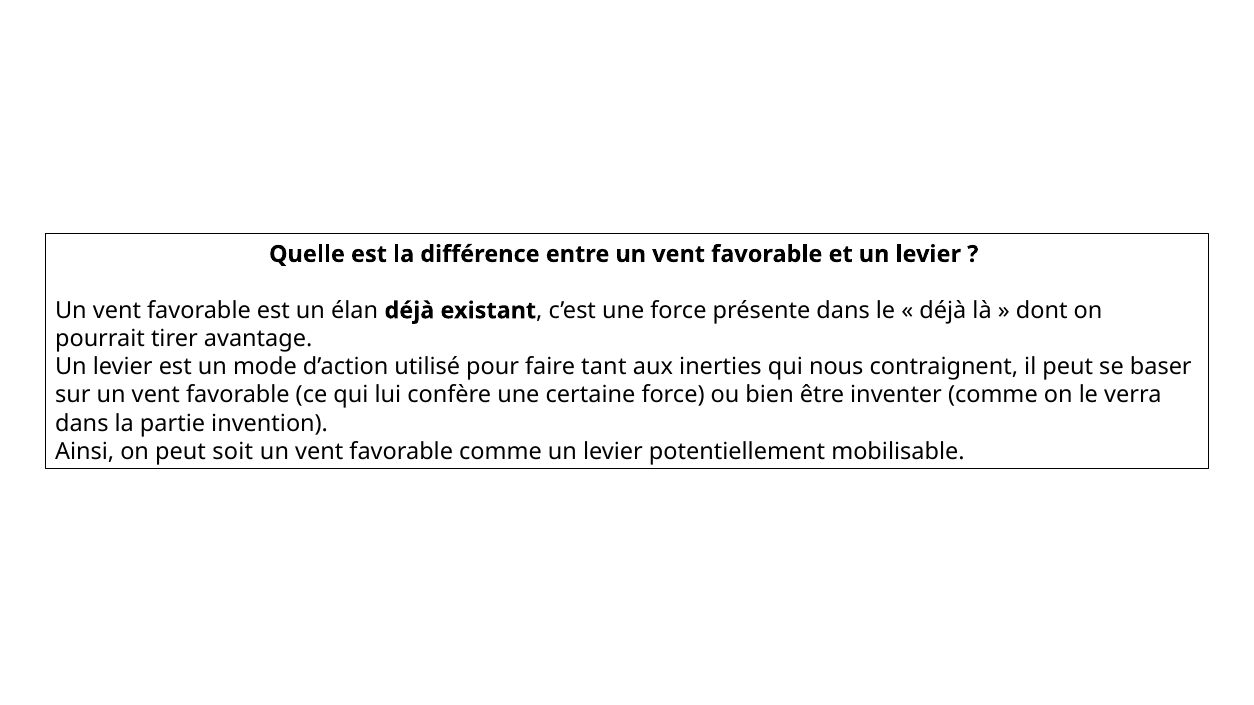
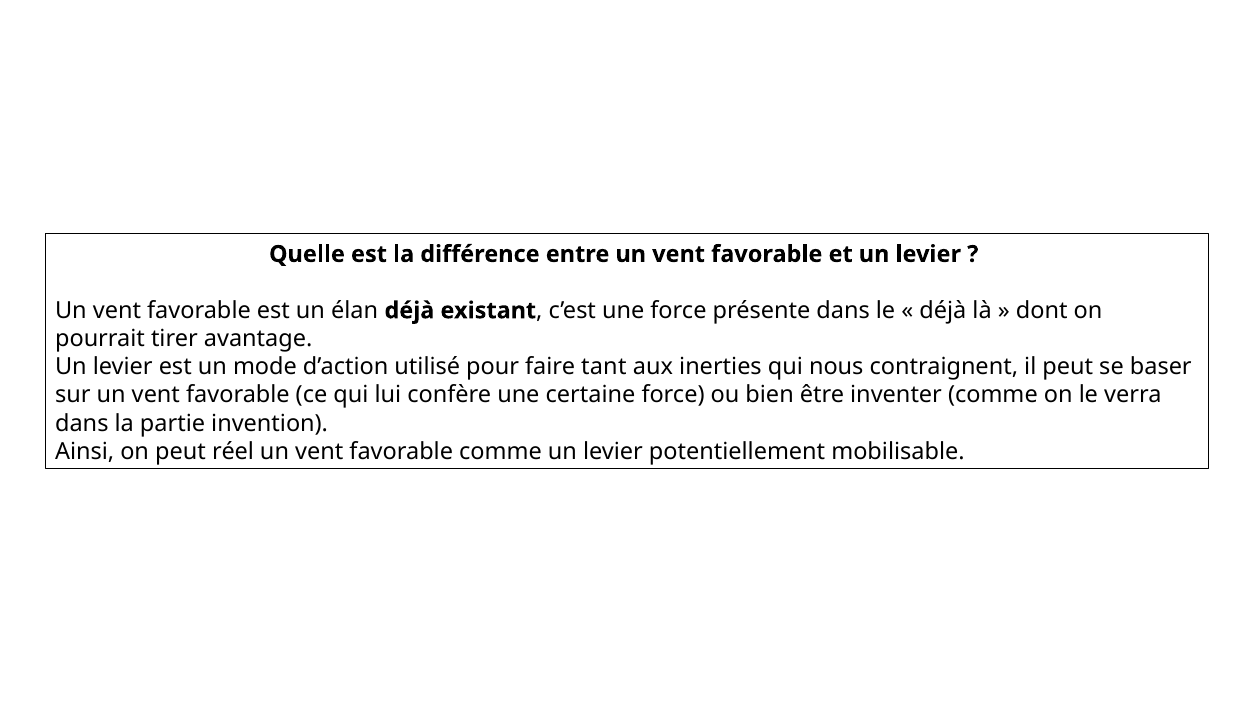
soit: soit -> réel (233, 452)
